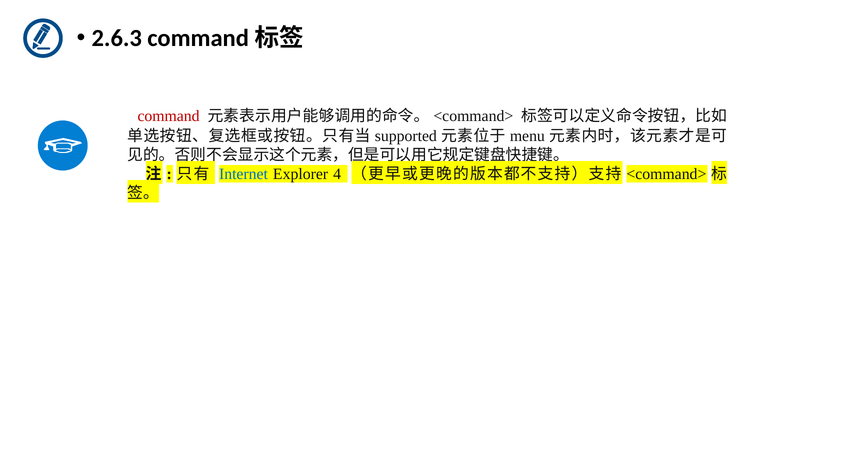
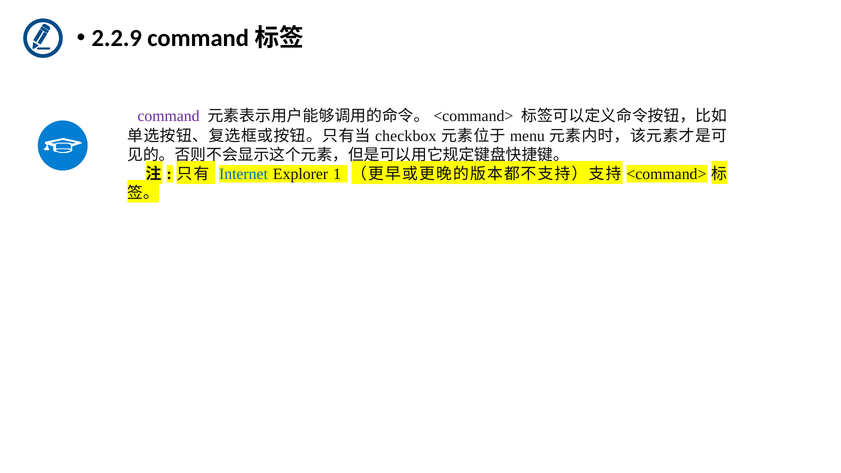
2.6.3: 2.6.3 -> 2.2.9 (117, 38)
command colour: red -> purple (169, 116)
supported: supported -> checkbox (406, 136)
4: 4 -> 1 (337, 174)
